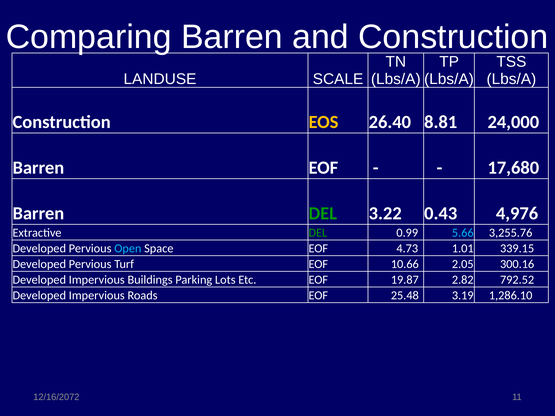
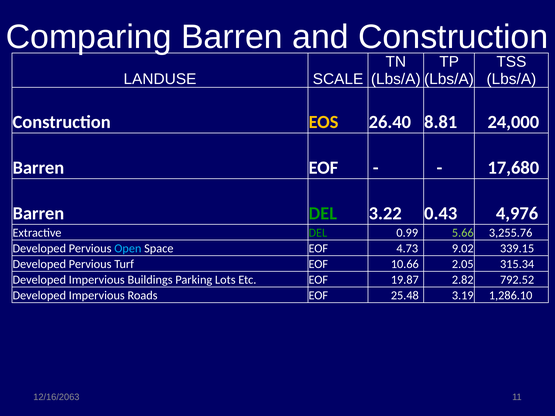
5.66 colour: light blue -> light green (463, 233)
1.01: 1.01 -> 9.02 (463, 249)
300.16: 300.16 -> 315.34 (517, 264)
12/16/2072: 12/16/2072 -> 12/16/2063 (56, 398)
